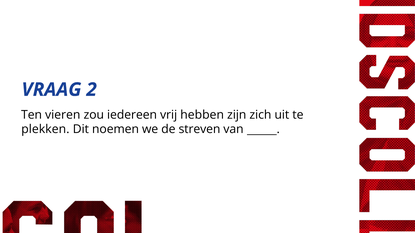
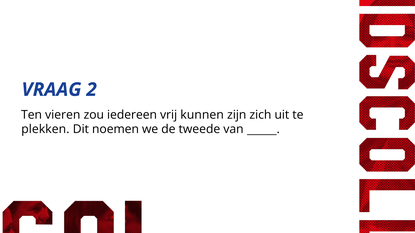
hebben: hebben -> kunnen (202, 115)
streven: streven -> tweede (199, 129)
